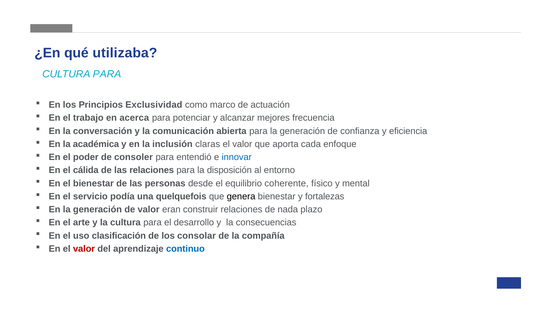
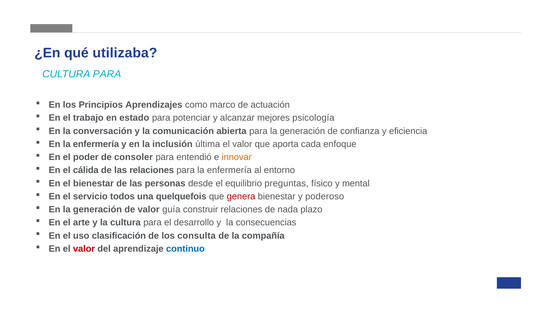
Exclusividad: Exclusividad -> Aprendizajes (154, 105)
acerca: acerca -> estado (134, 118)
frecuencia: frecuencia -> psicología (313, 118)
En la académica: académica -> enfermería (96, 144)
claras: claras -> última (208, 144)
innovar colour: blue -> orange (237, 157)
para la disposición: disposición -> enfermería (229, 170)
coherente: coherente -> preguntas (287, 183)
podía: podía -> todos (122, 196)
genera colour: black -> red (241, 196)
fortalezas: fortalezas -> poderoso (325, 196)
eran: eran -> guía (171, 209)
consolar: consolar -> consulta (197, 236)
